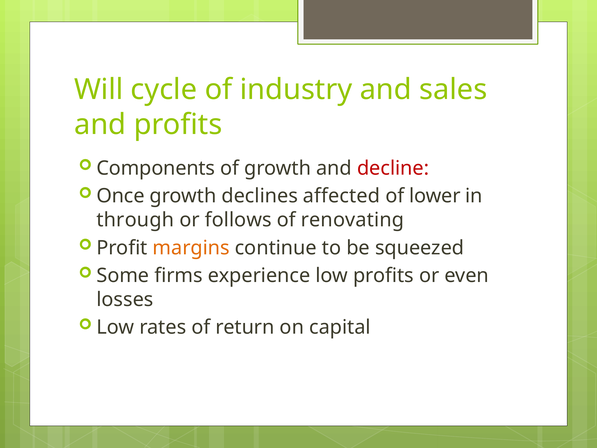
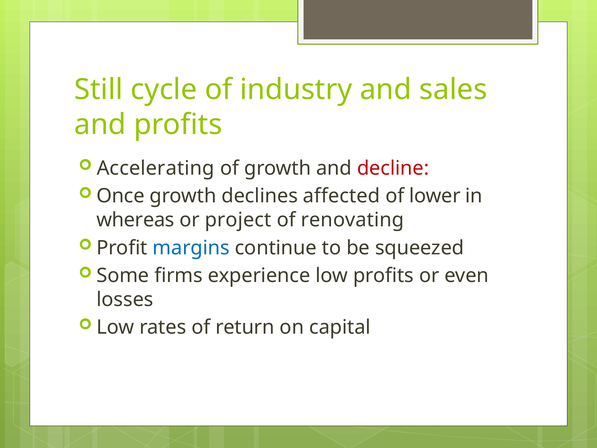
Will: Will -> Still (99, 90)
Components: Components -> Accelerating (156, 168)
through: through -> whereas (135, 220)
follows: follows -> project (238, 220)
margins colour: orange -> blue (191, 248)
